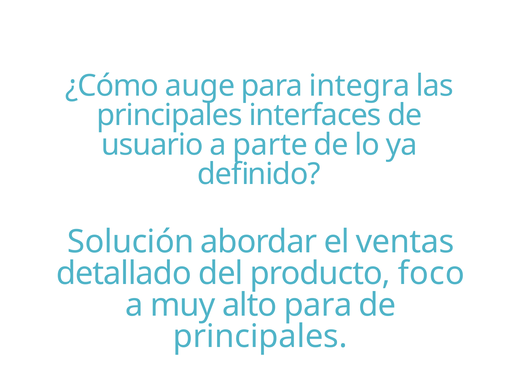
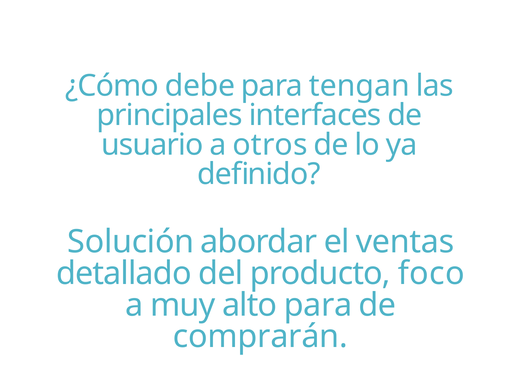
auge: auge -> debe (200, 86)
integra: integra -> tengan (359, 86)
parte: parte -> otros (270, 145)
principales: principales -> comprarán (260, 336)
